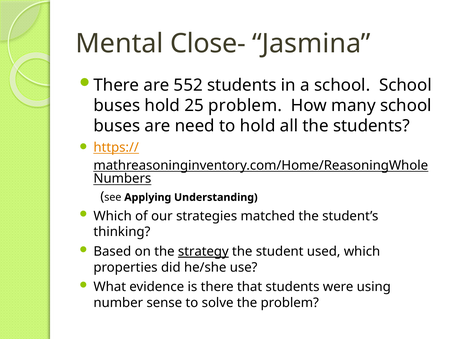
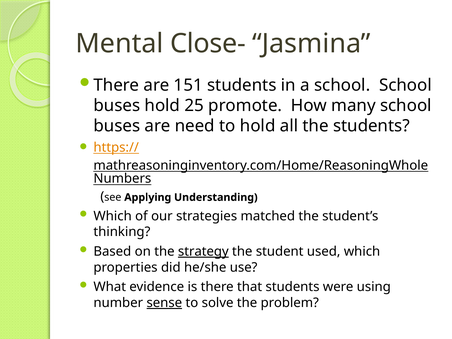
552: 552 -> 151 (188, 85)
25 problem: problem -> promote (245, 106)
sense underline: none -> present (164, 303)
